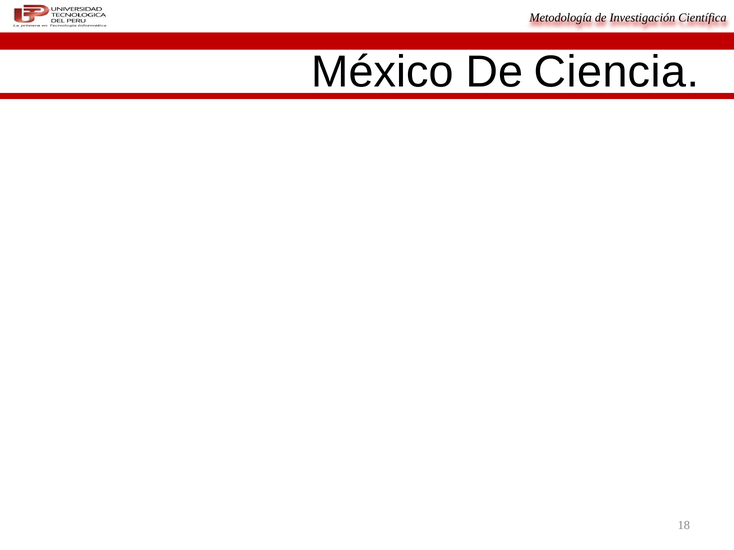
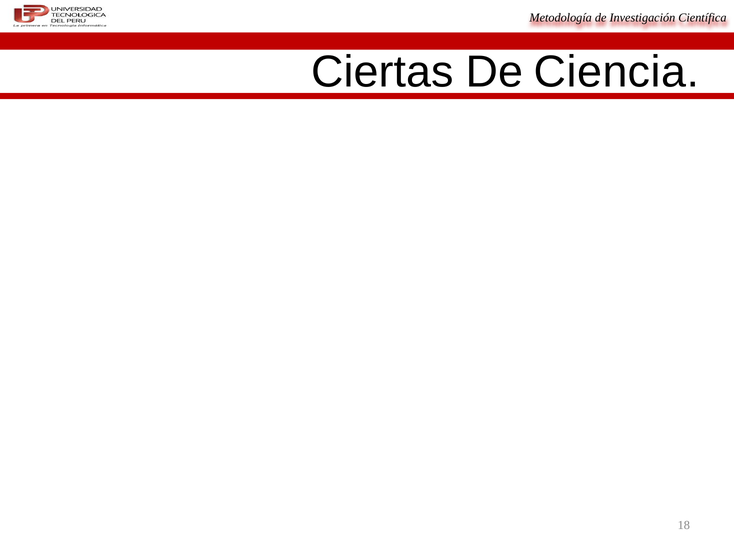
México: México -> Ciertas (382, 72)
